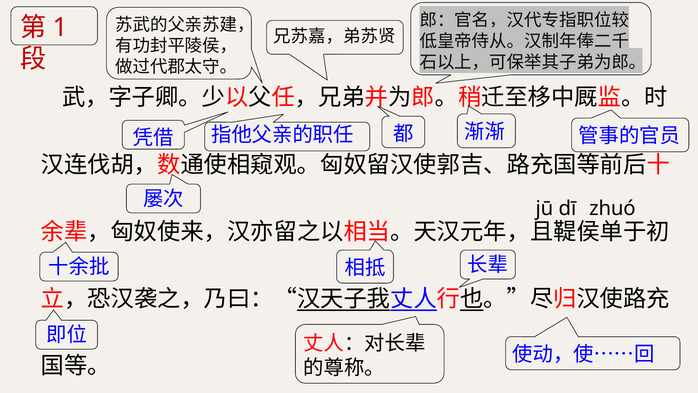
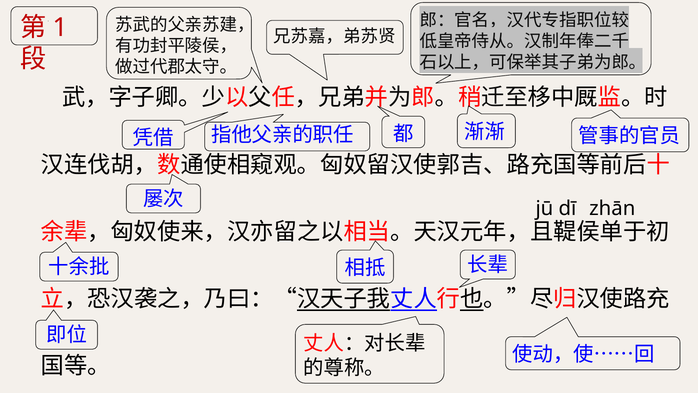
zhuó: zhuó -> zhān (612, 208)
